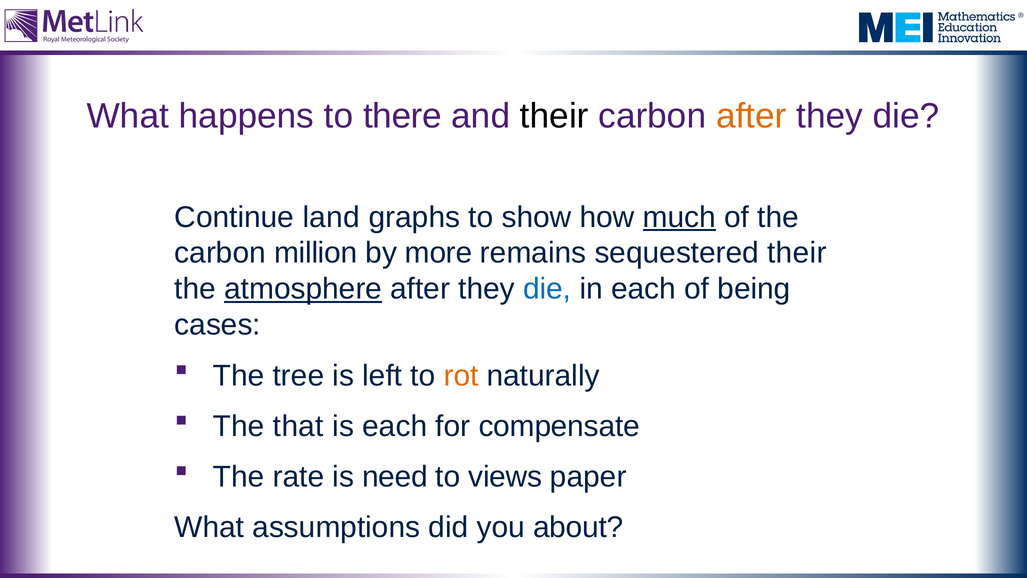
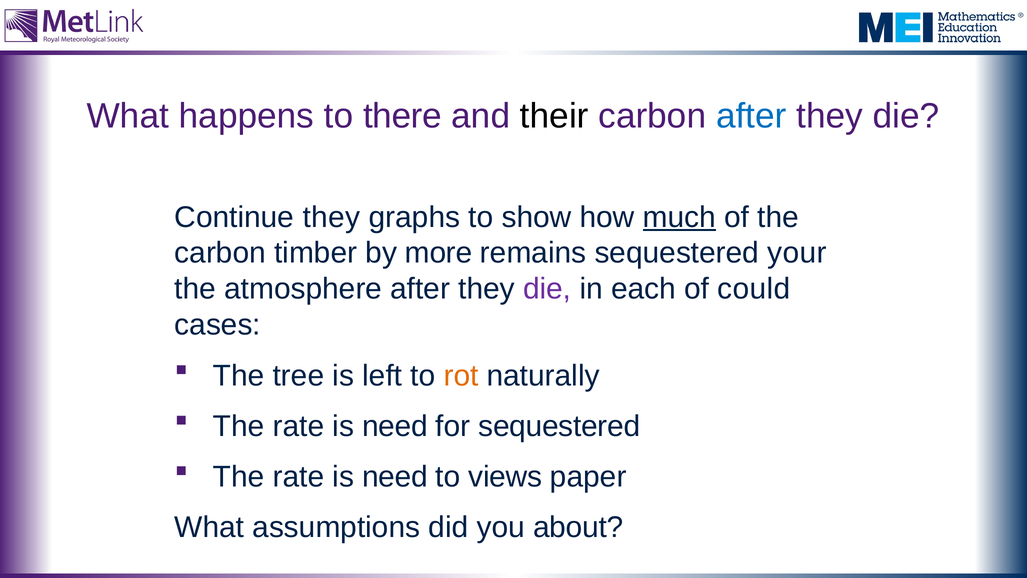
after colour: orange -> blue (751, 116)
Continue land: land -> they (331, 217)
million: million -> timber (316, 253)
sequestered their: their -> your (797, 253)
atmosphere underline: present -> none (303, 289)
die colour: blue -> purple (547, 289)
being: being -> could (754, 289)
that: that -> rate (299, 426)
each: each -> need (395, 426)
for compensate: compensate -> sequestered (559, 426)
